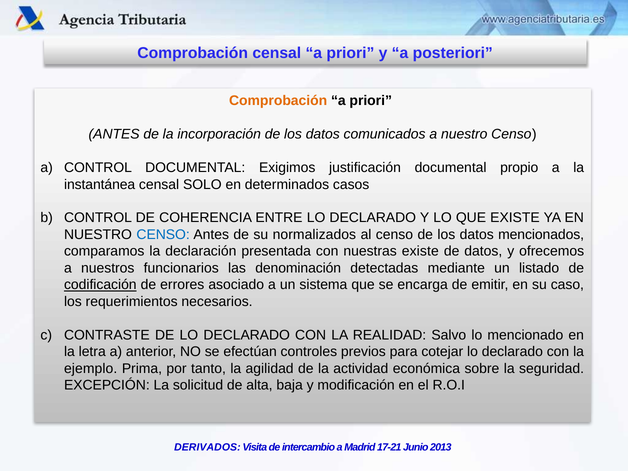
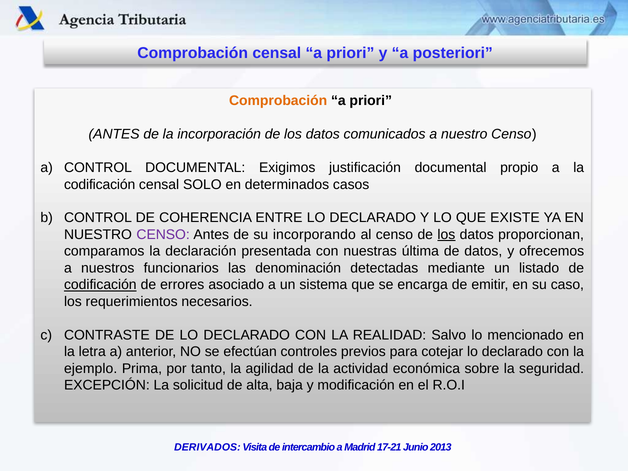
instantánea: instantánea -> codificación (100, 184)
CENSO colour: blue -> purple (163, 235)
normalizados: normalizados -> incorporando (314, 235)
los underline: none -> present (446, 235)
mencionados: mencionados -> proporcionan (541, 235)
nuestras existe: existe -> última (420, 251)
